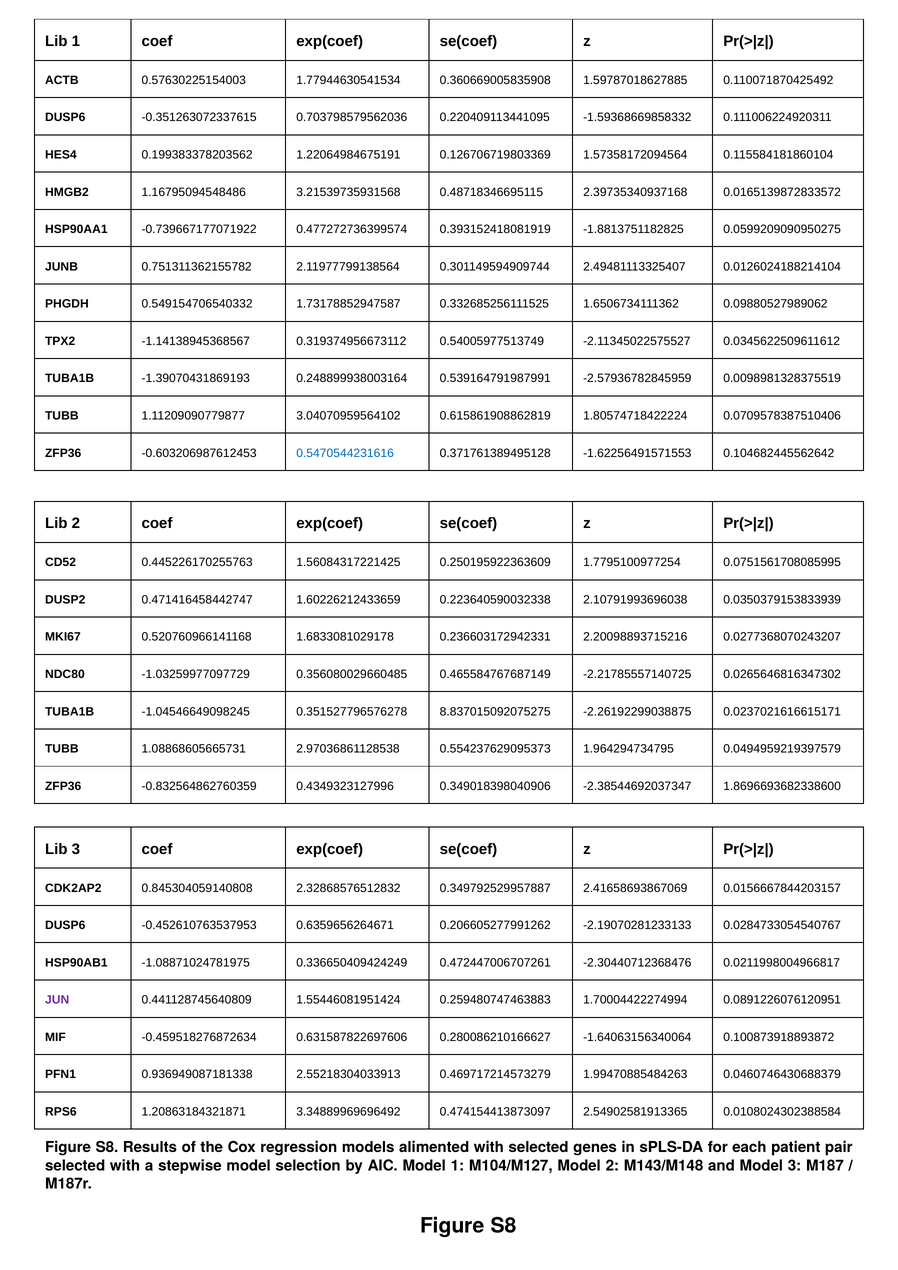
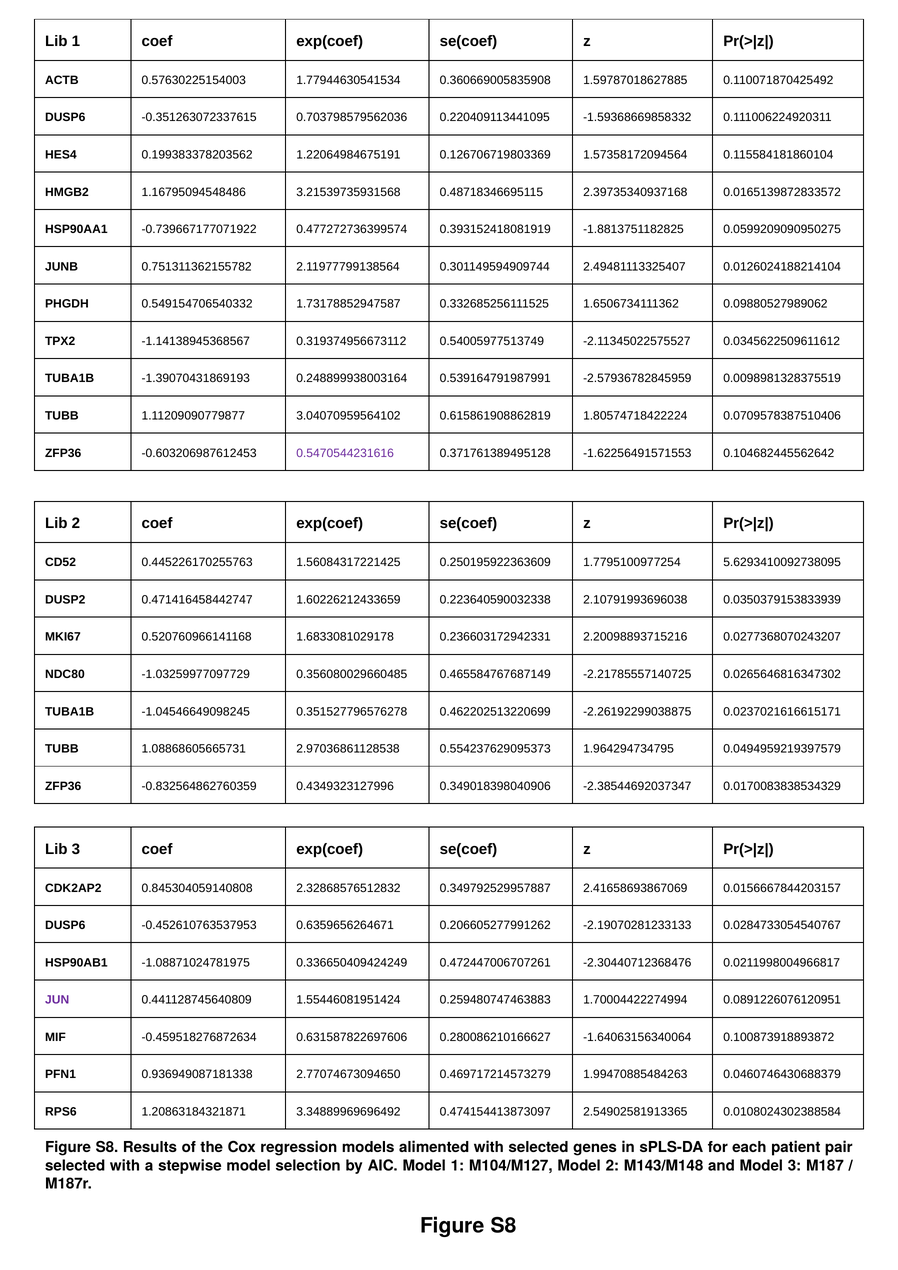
0.5470544231616 colour: blue -> purple (345, 453)
0.0751561708085995: 0.0751561708085995 -> 5.6293410092738095 (782, 562)
8.837015092075275: 8.837015092075275 -> 0.462202513220699 (495, 712)
1.8696693682338600: 1.8696693682338600 -> 0.0170083838534329 (782, 786)
2.55218304033913: 2.55218304033913 -> 2.77074673094650 (348, 1075)
